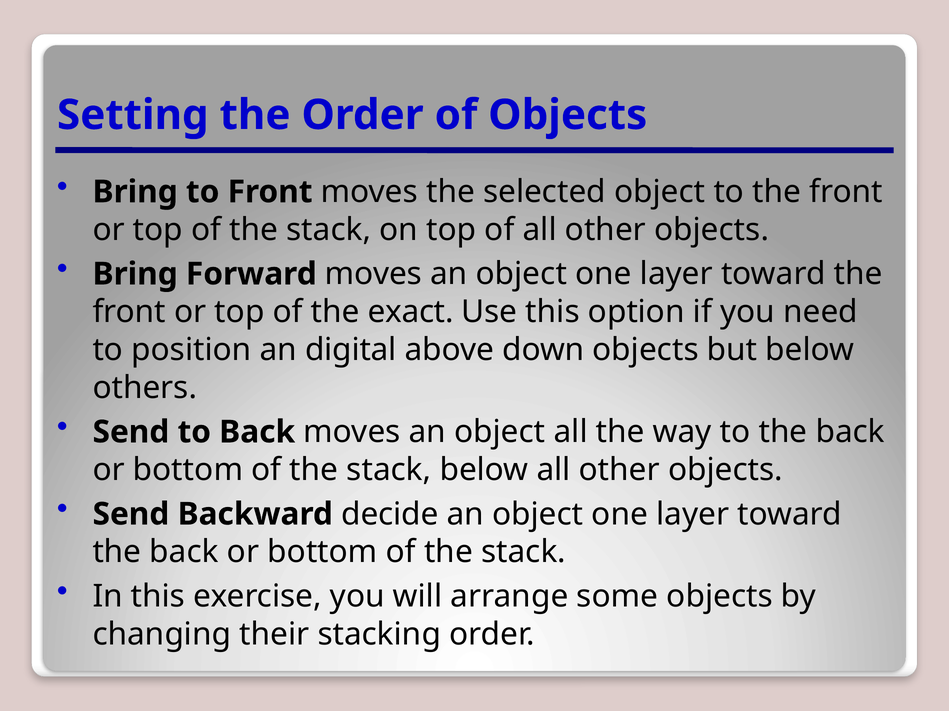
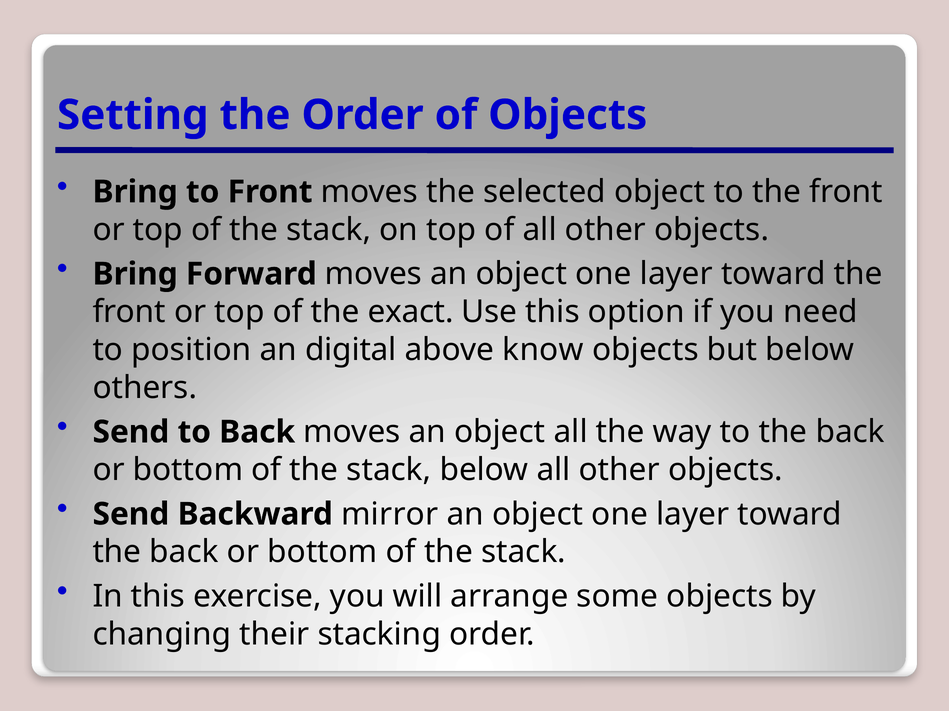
down: down -> know (543, 350)
decide: decide -> mirror (390, 515)
